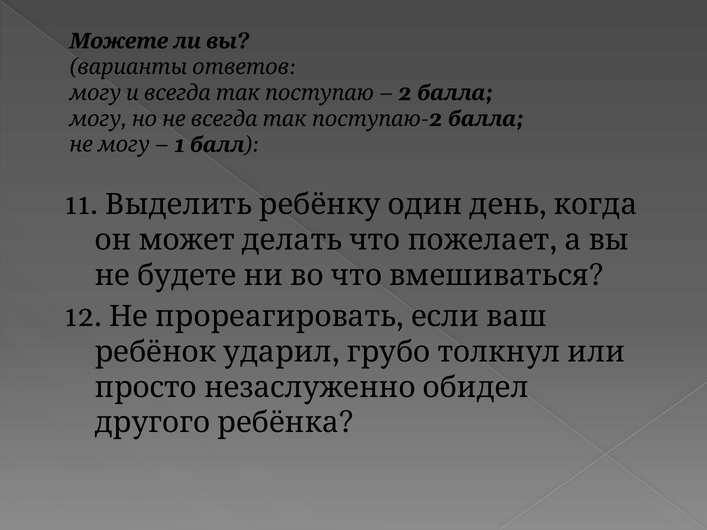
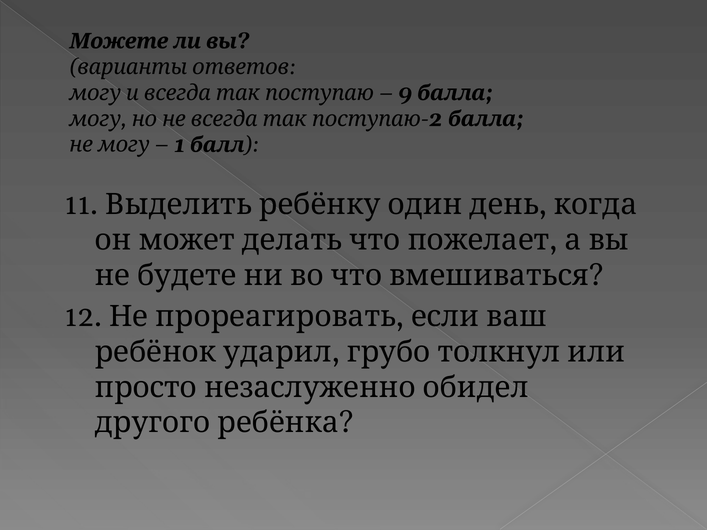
2: 2 -> 9 (405, 93)
